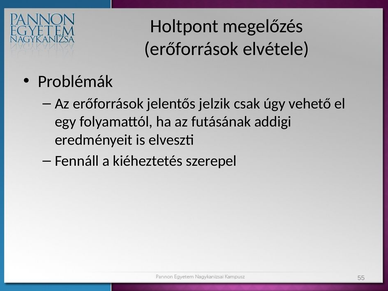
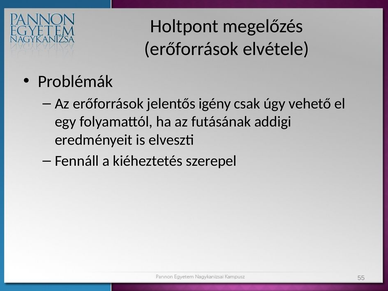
jelzik: jelzik -> igény (215, 104)
